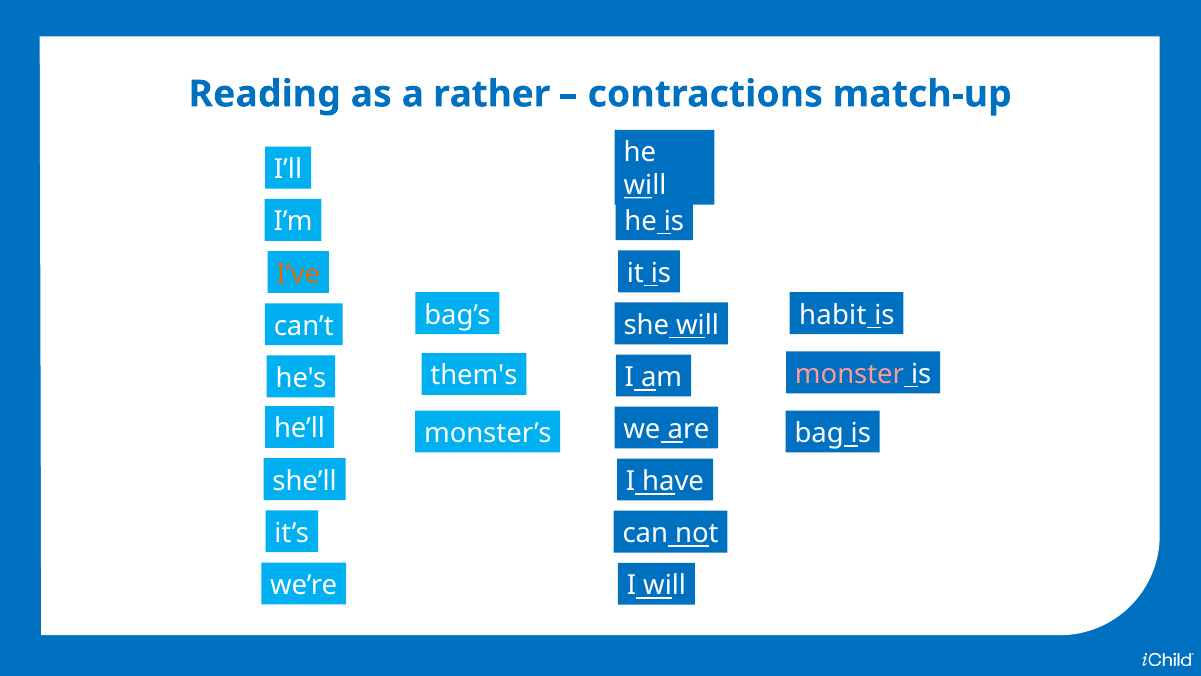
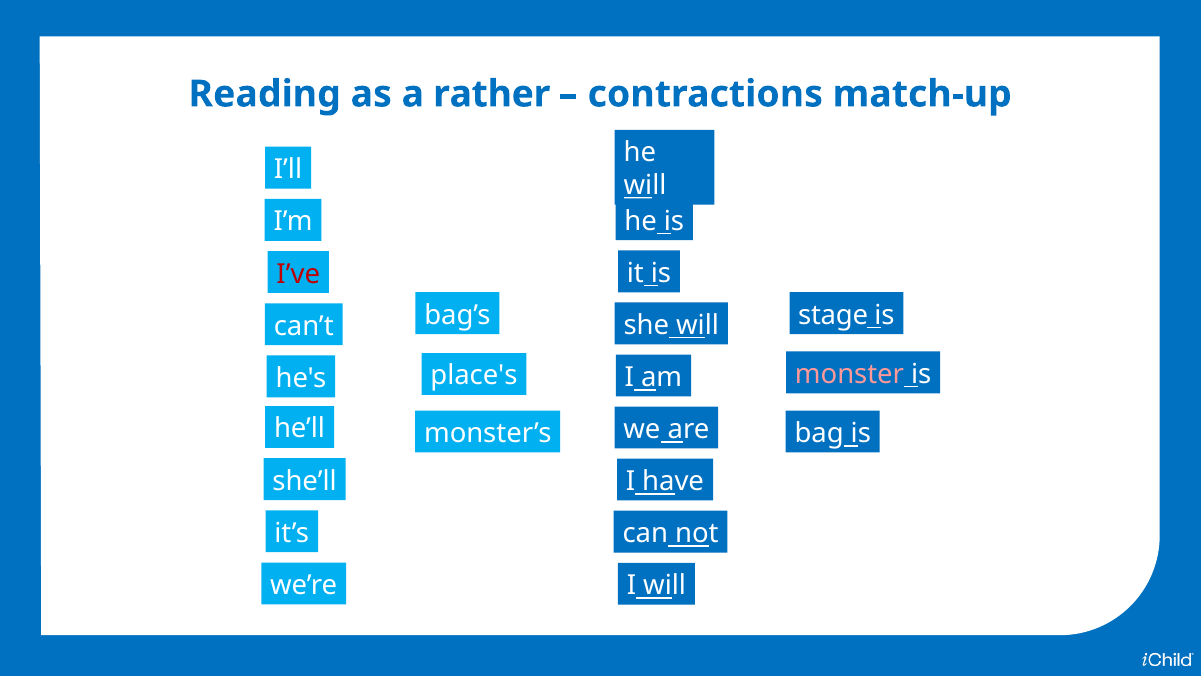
I’ve colour: orange -> red (298, 274)
habit: habit -> stage (833, 315)
them's: them's -> place's (474, 376)
